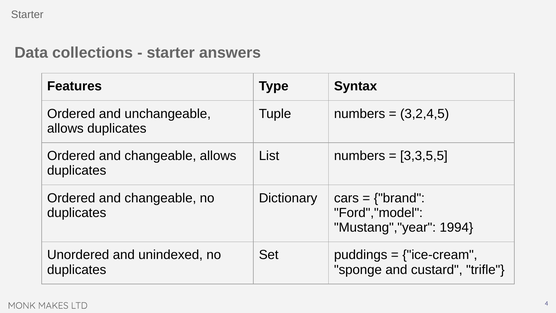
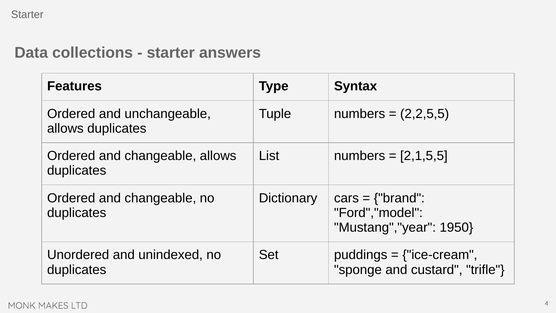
3,2,4,5: 3,2,4,5 -> 2,2,5,5 (425, 114)
3,3,5,5: 3,3,5,5 -> 2,1,5,5 (424, 156)
1994: 1994 -> 1950 (456, 227)
